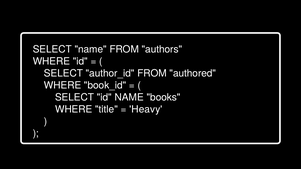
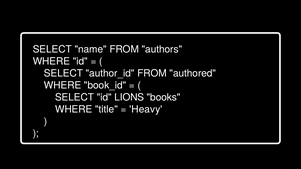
id NAME: NAME -> LIONS (129, 98)
